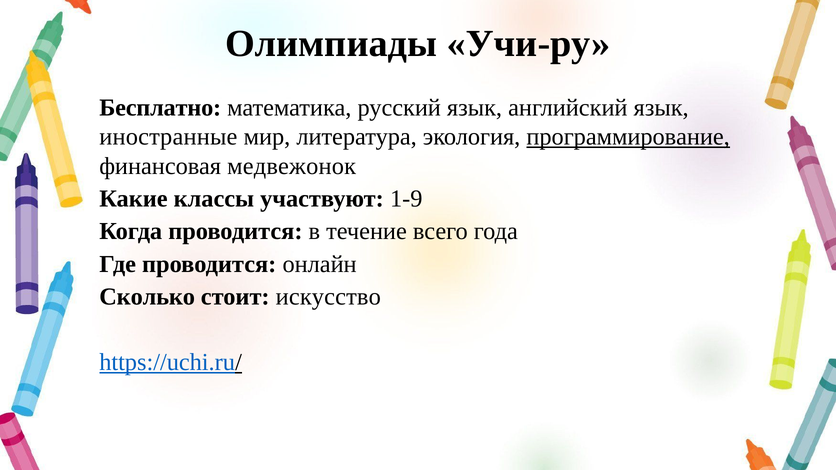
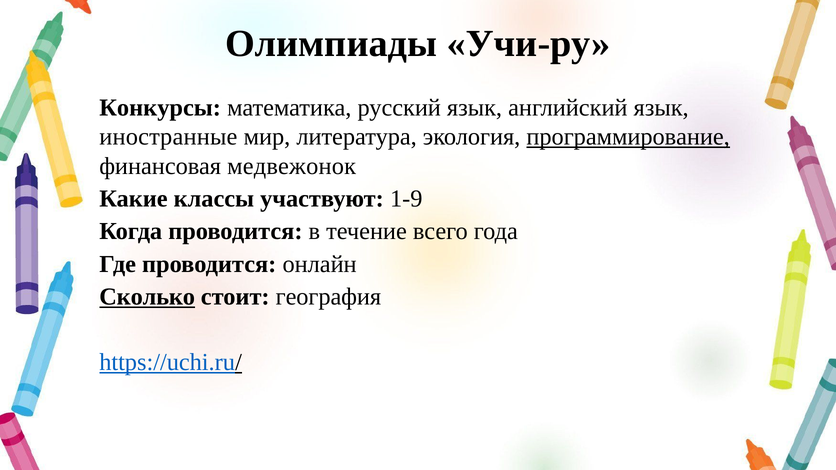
Бесплатно: Бесплатно -> Конкурсы (160, 108)
Сколько underline: none -> present (147, 297)
искусство: искусство -> география (328, 297)
